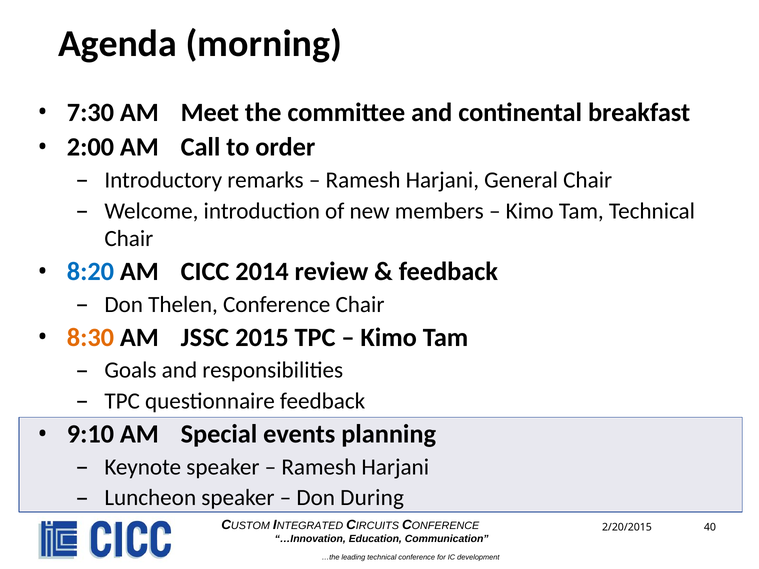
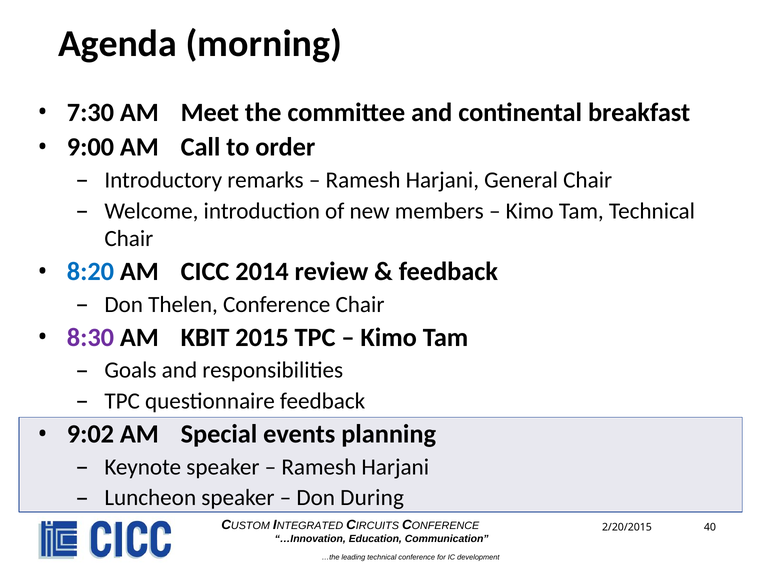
2:00: 2:00 -> 9:00 (90, 147)
8:30 colour: orange -> purple (90, 338)
JSSC: JSSC -> KBIT (205, 338)
9:10: 9:10 -> 9:02 (90, 434)
